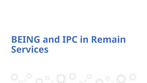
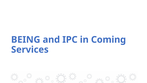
Remain: Remain -> Coming (108, 40)
